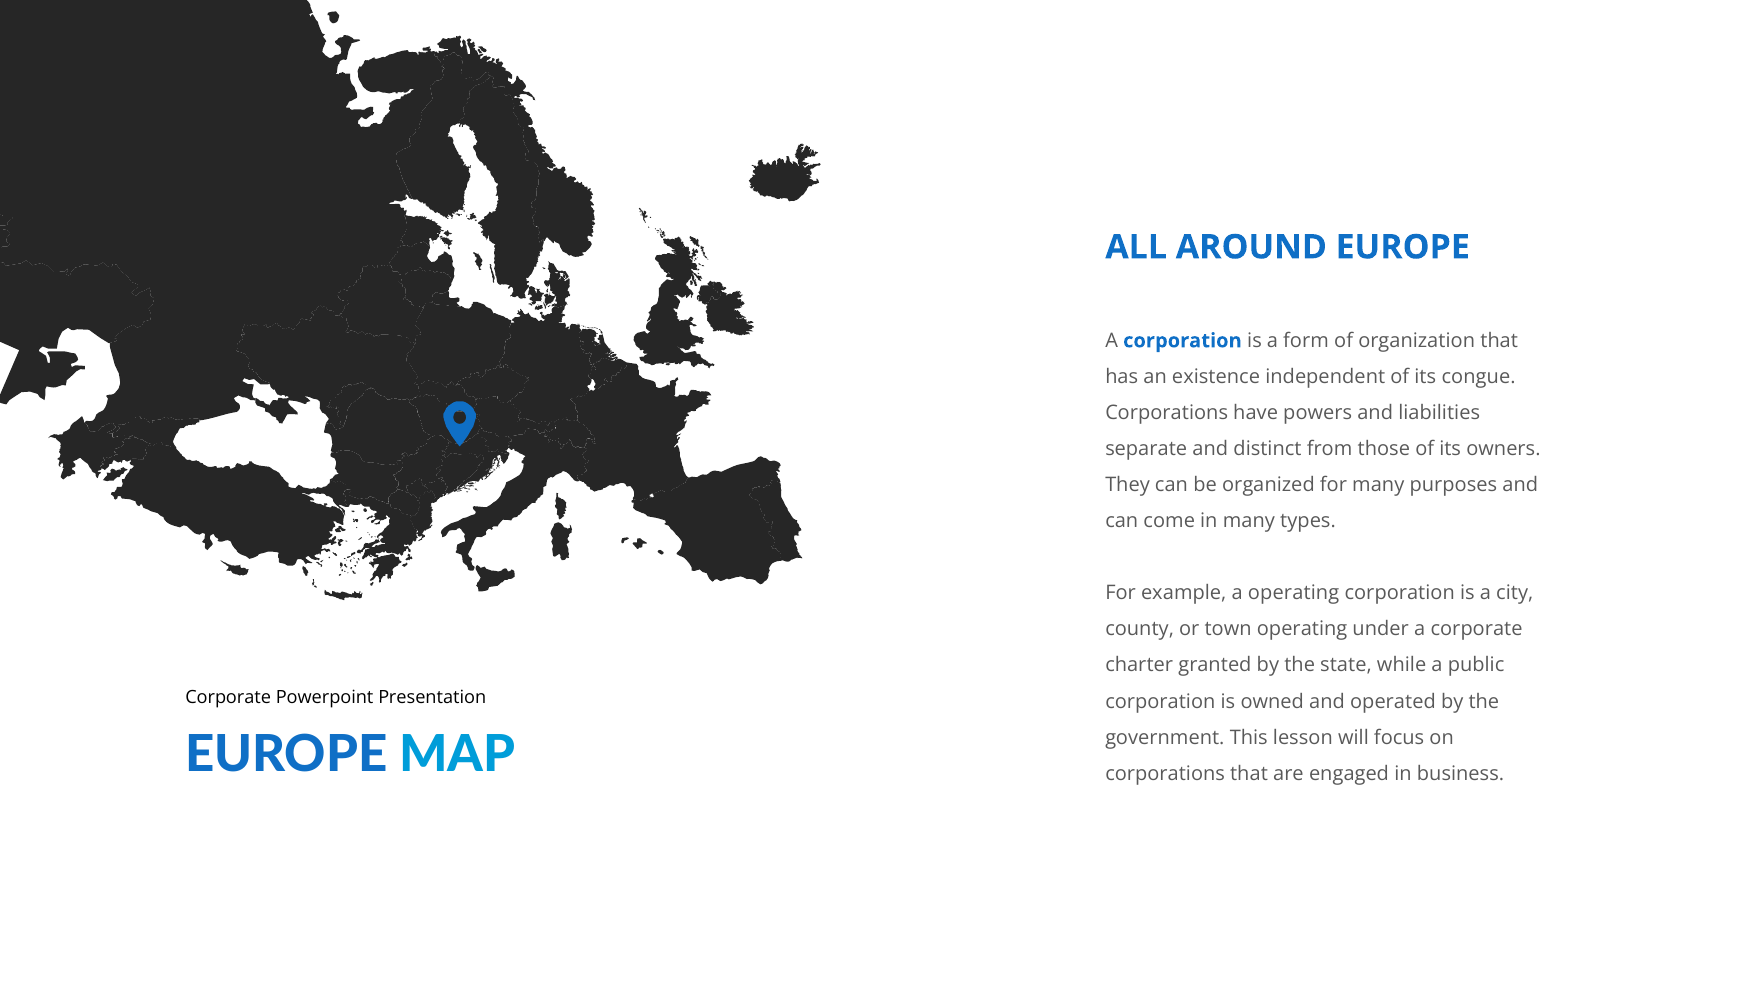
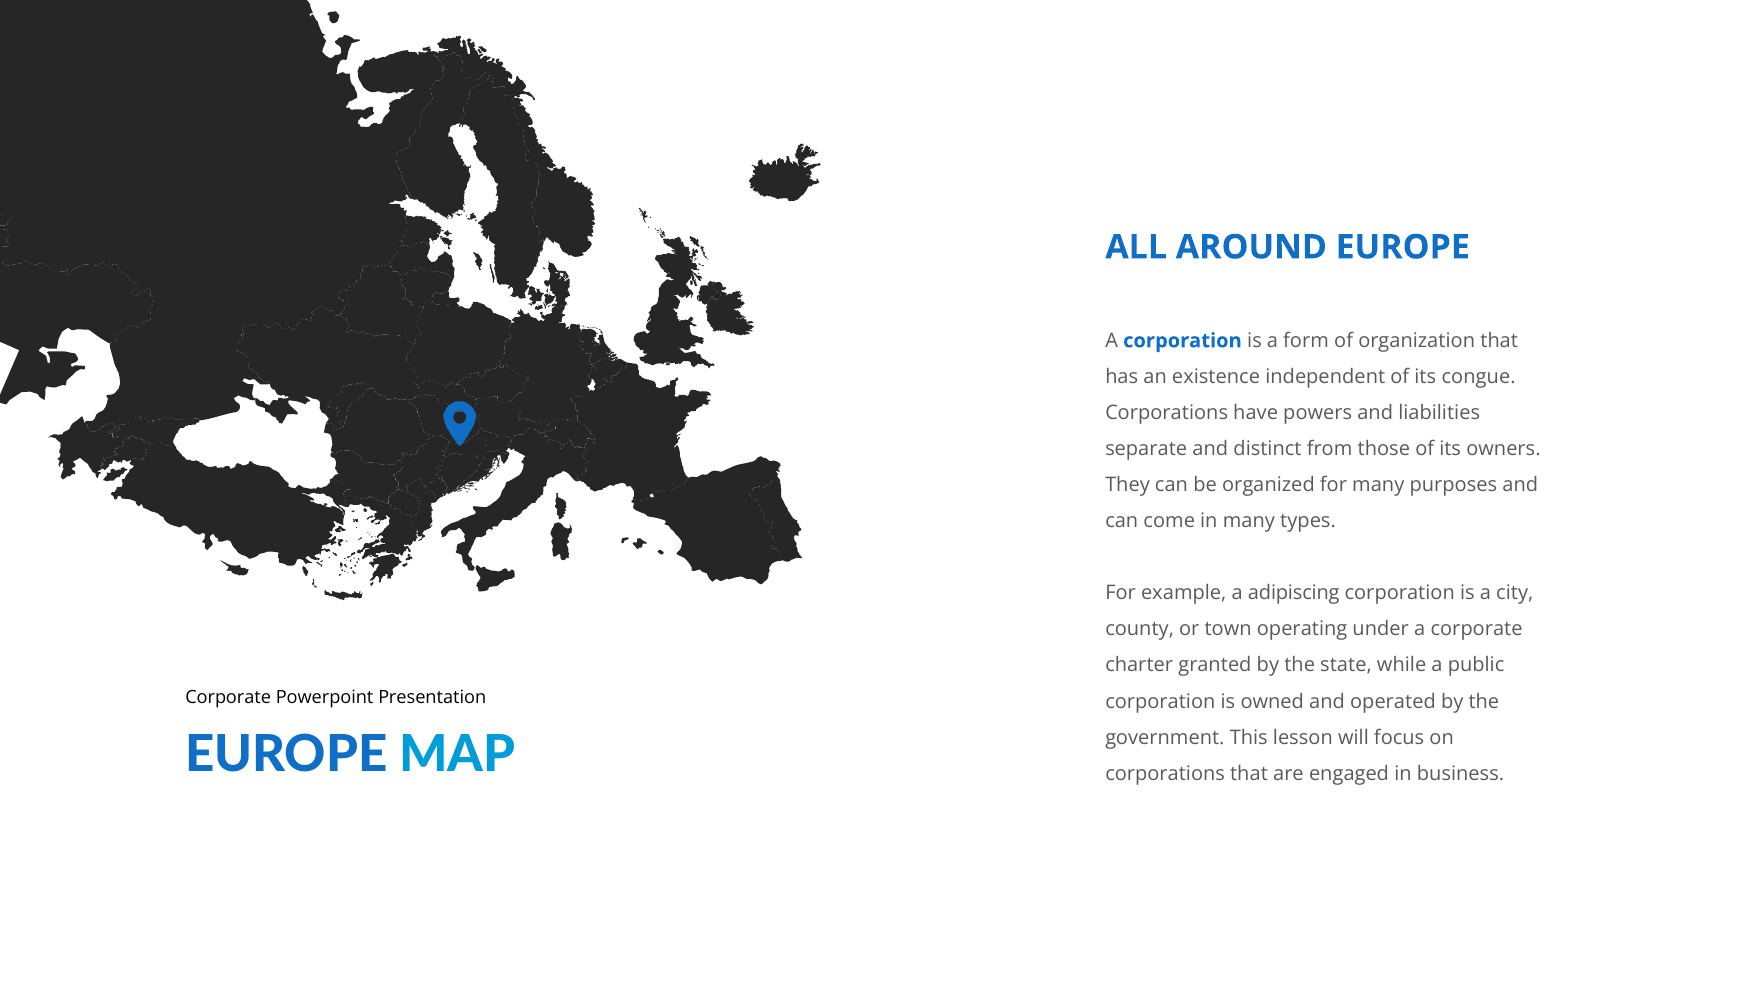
a operating: operating -> adipiscing (1294, 593)
